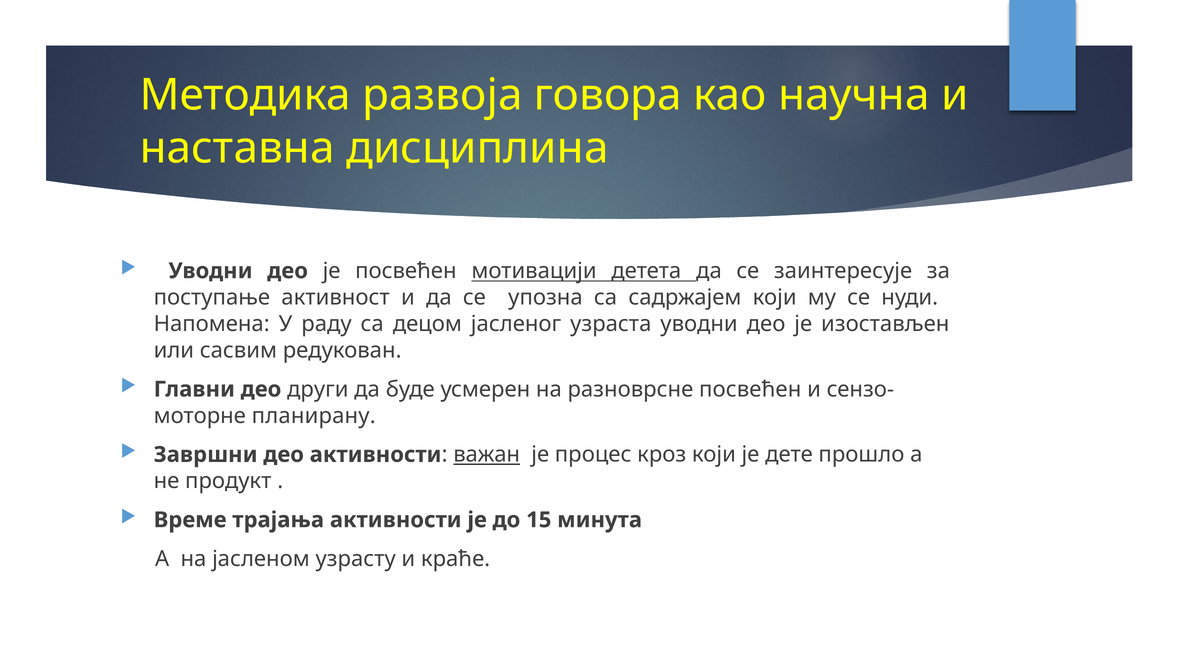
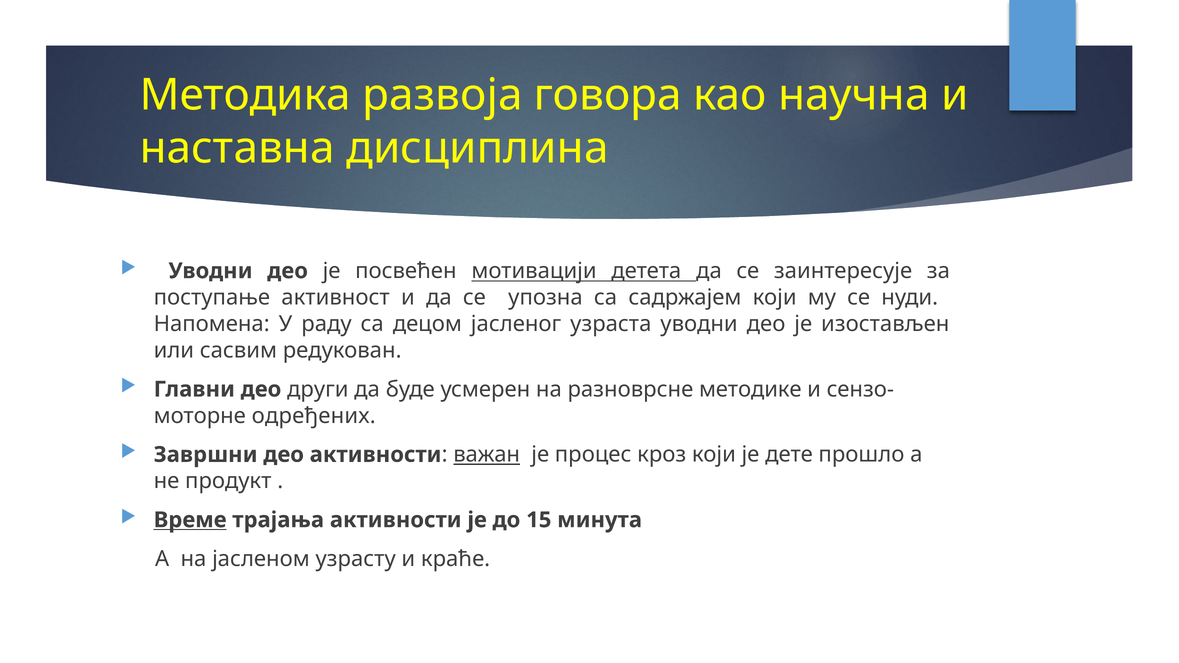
разноврсне посвећен: посвећен -> методике (750, 389)
планирану: планирану -> одређених (314, 416)
Време underline: none -> present (190, 520)
